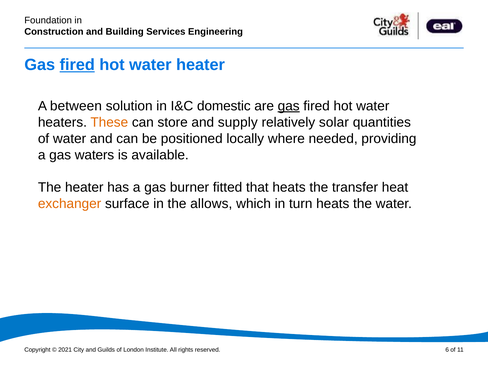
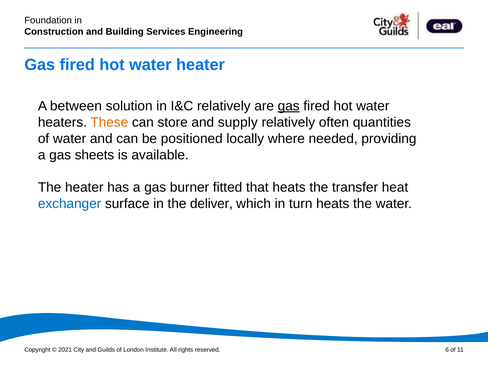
fired underline: present -> none (77, 65)
I&C domestic: domestic -> relatively (224, 106)
solar: solar -> often (334, 122)
waters: waters -> sheets (94, 155)
exchanger colour: orange -> blue (70, 204)
allows: allows -> deliver (211, 204)
